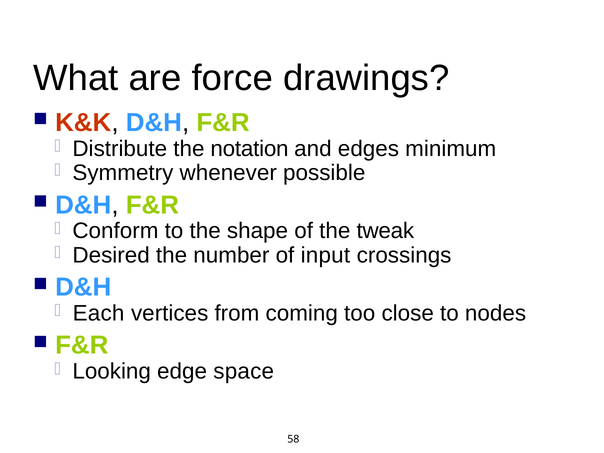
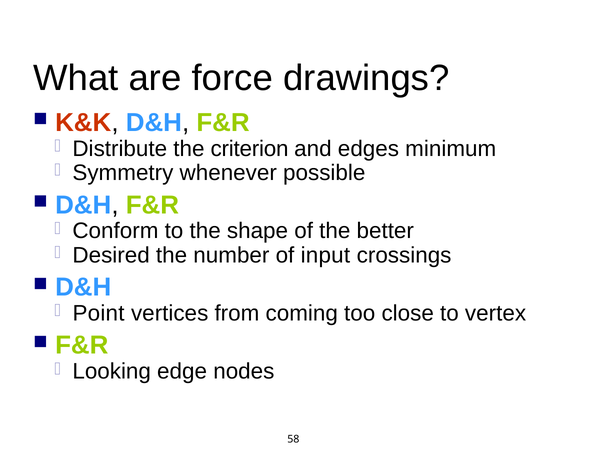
notation: notation -> criterion (250, 149)
tweak: tweak -> better (385, 231)
Each: Each -> Point (99, 313)
nodes: nodes -> vertex (496, 313)
space: space -> nodes (244, 372)
